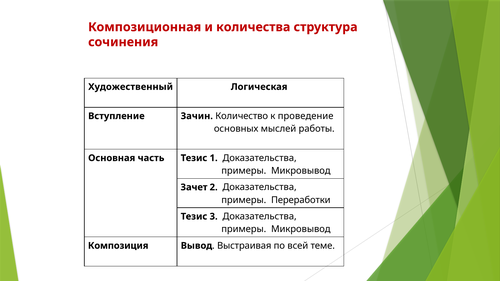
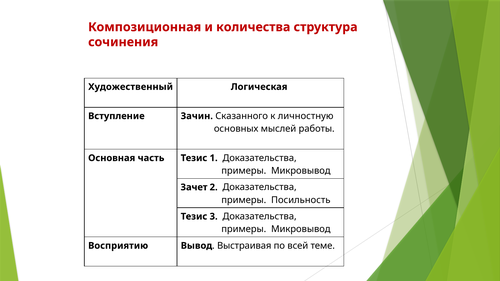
Количество: Количество -> Сказанного (242, 116)
проведение: проведение -> личностную (306, 116)
Переработки: Переработки -> Посильность (301, 200)
Композиция: Композиция -> Восприятию (118, 246)
